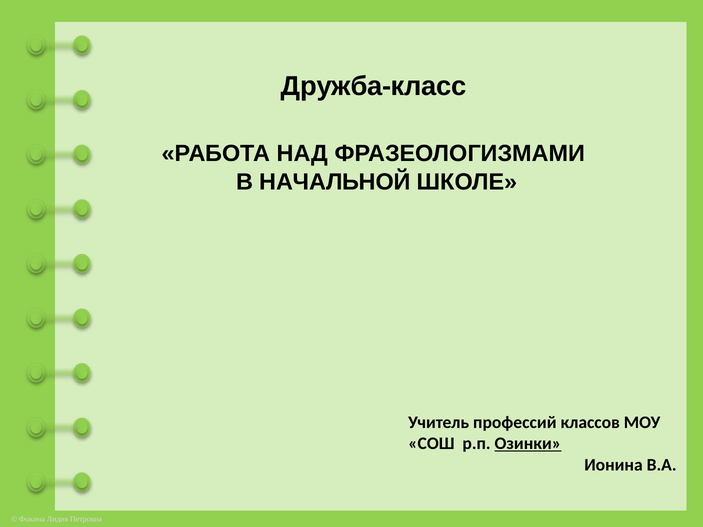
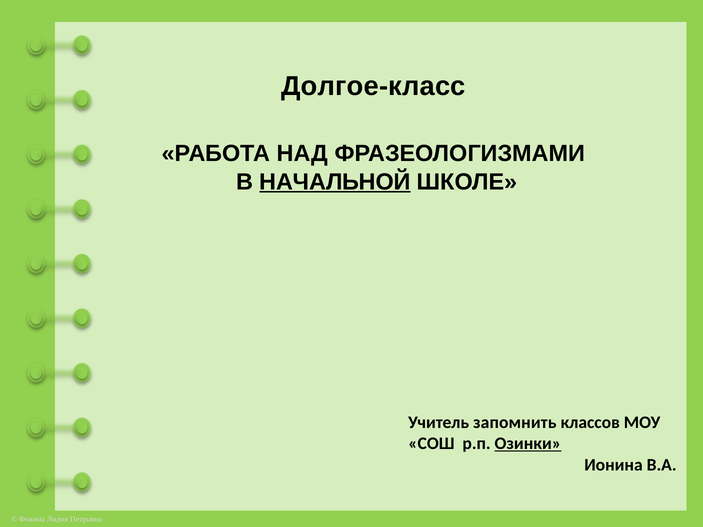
Дружба-класс: Дружба-класс -> Долгое-класс (374, 86)
НАЧАЛЬНОЙ underline: none -> present (335, 182)
профессий: профессий -> запомнить (515, 423)
